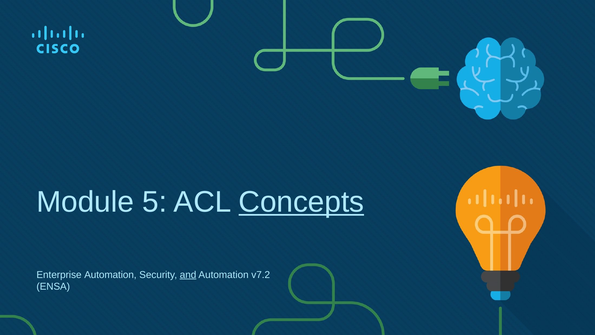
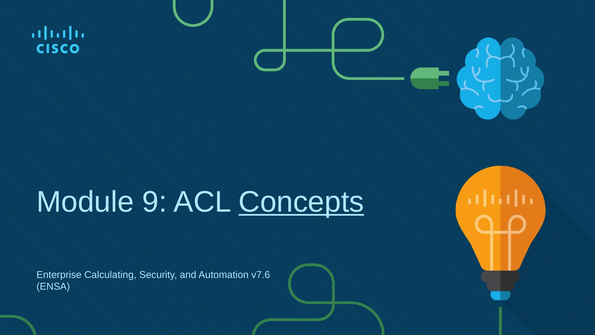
5: 5 -> 9 (155, 202)
Enterprise Automation: Automation -> Calculating (110, 275)
and underline: present -> none (188, 275)
v7.2: v7.2 -> v7.6 (261, 275)
